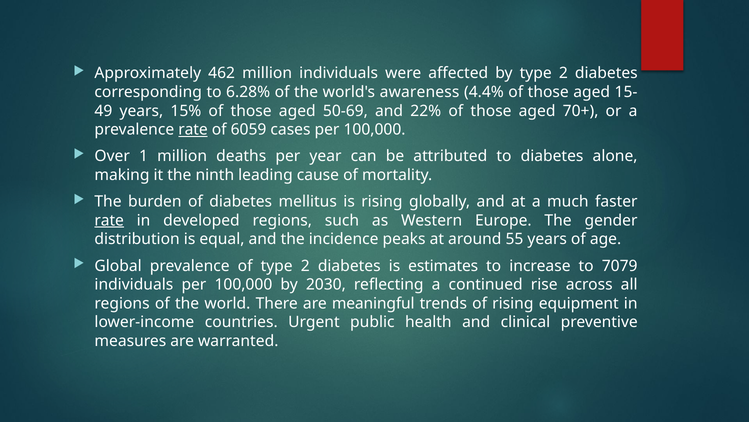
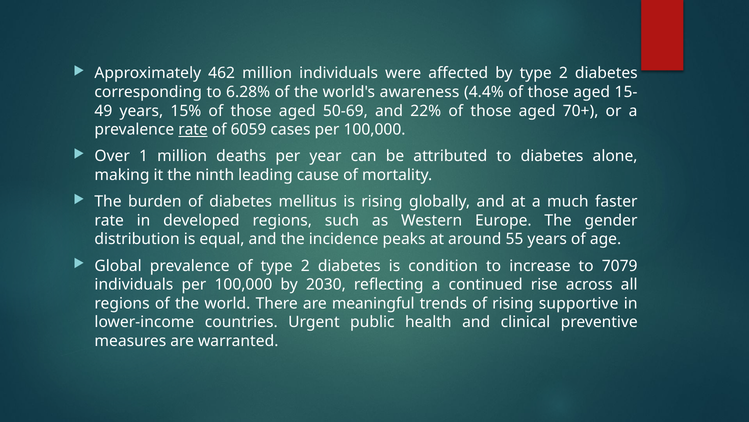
rate underline: present -> none (109, 220)
estimates: estimates -> condition (443, 265)
equipment: equipment -> supportive (579, 303)
